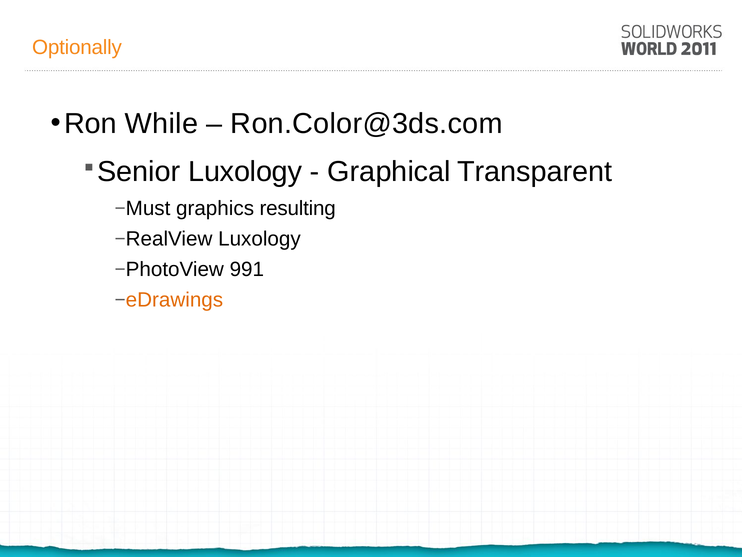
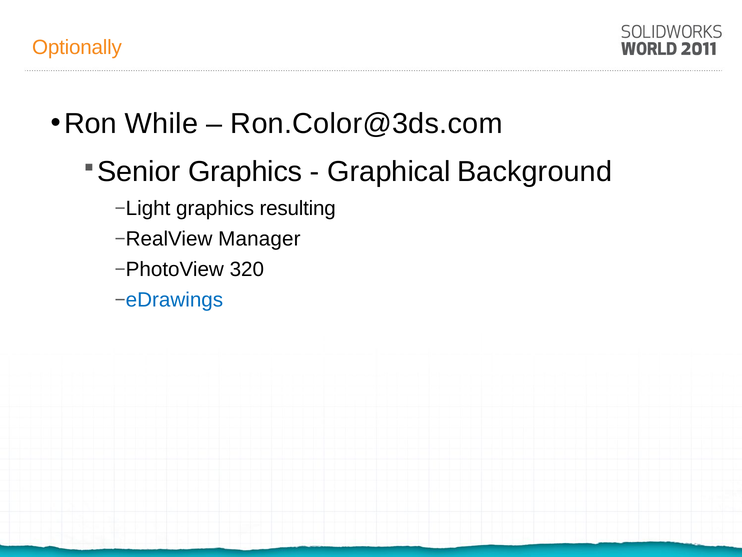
Luxology: Luxology -> Graphics (245, 172)
Transparent: Transparent -> Background (535, 172)
Must: Must -> Light (148, 208)
RealView Luxology: Luxology -> Manager (259, 239)
991: 991 -> 320 (247, 269)
eDrawings colour: orange -> blue (174, 300)
